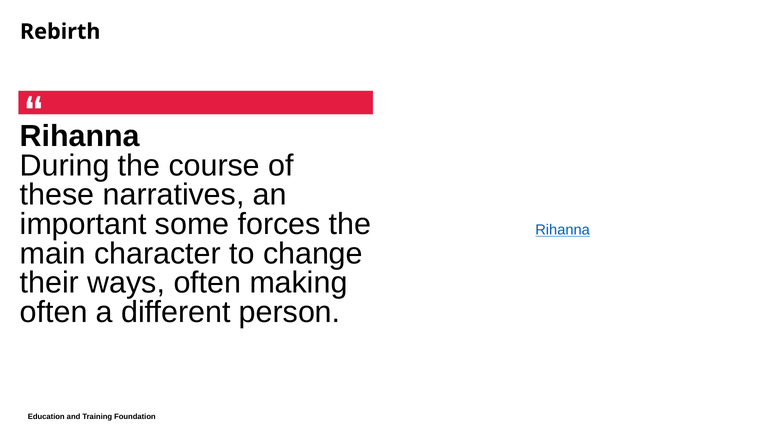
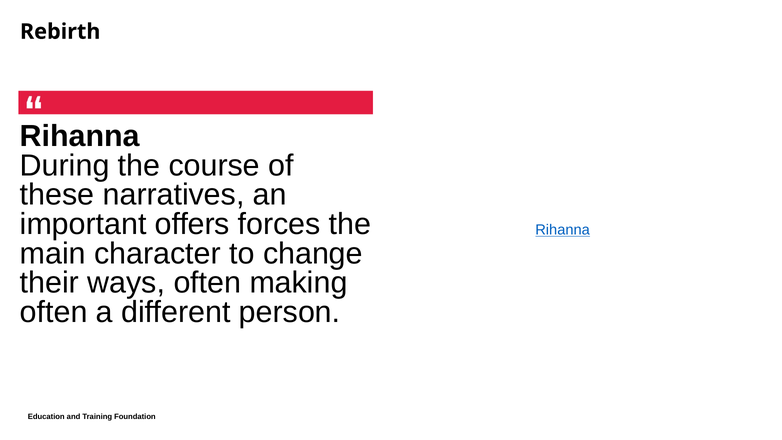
some: some -> offers (192, 224)
